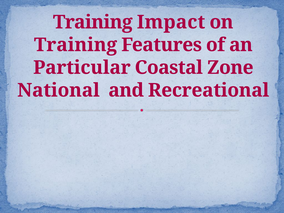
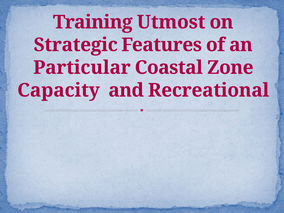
Impact: Impact -> Utmost (171, 22)
Training: Training -> Strategic (76, 45)
National: National -> Capacity (58, 90)
